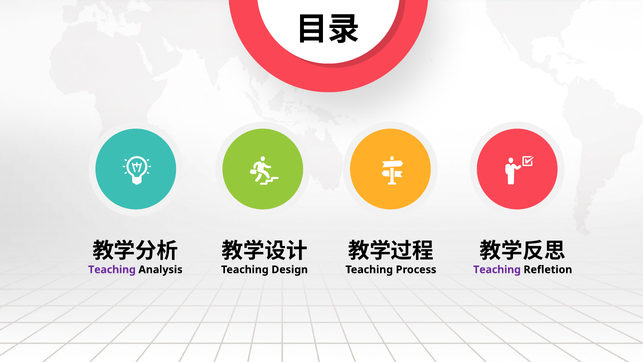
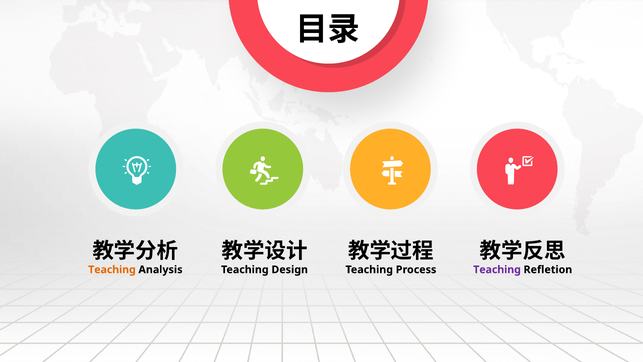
Teaching colour: purple -> orange (112, 269)
